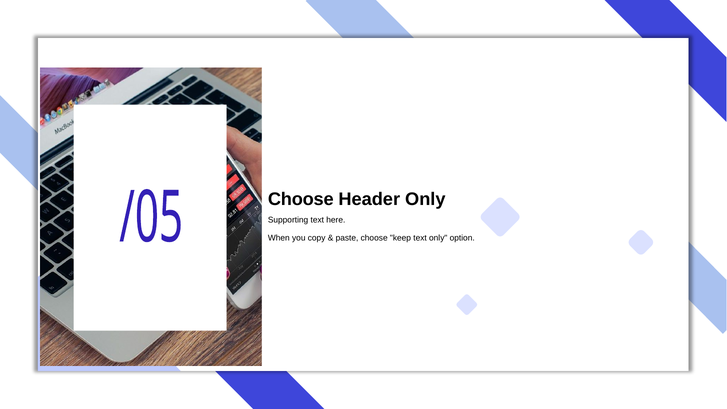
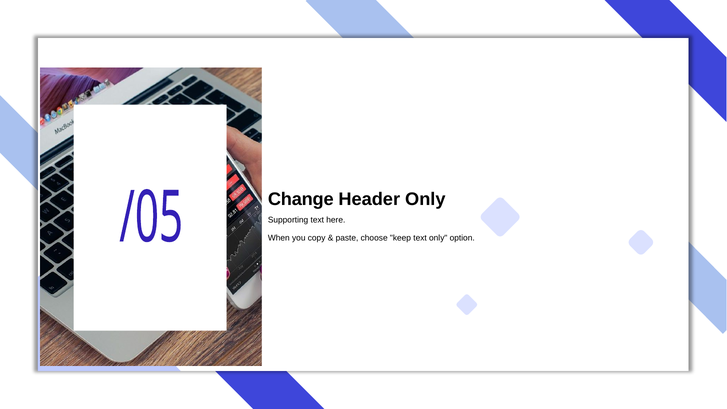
Choose: Choose -> Change (301, 199)
